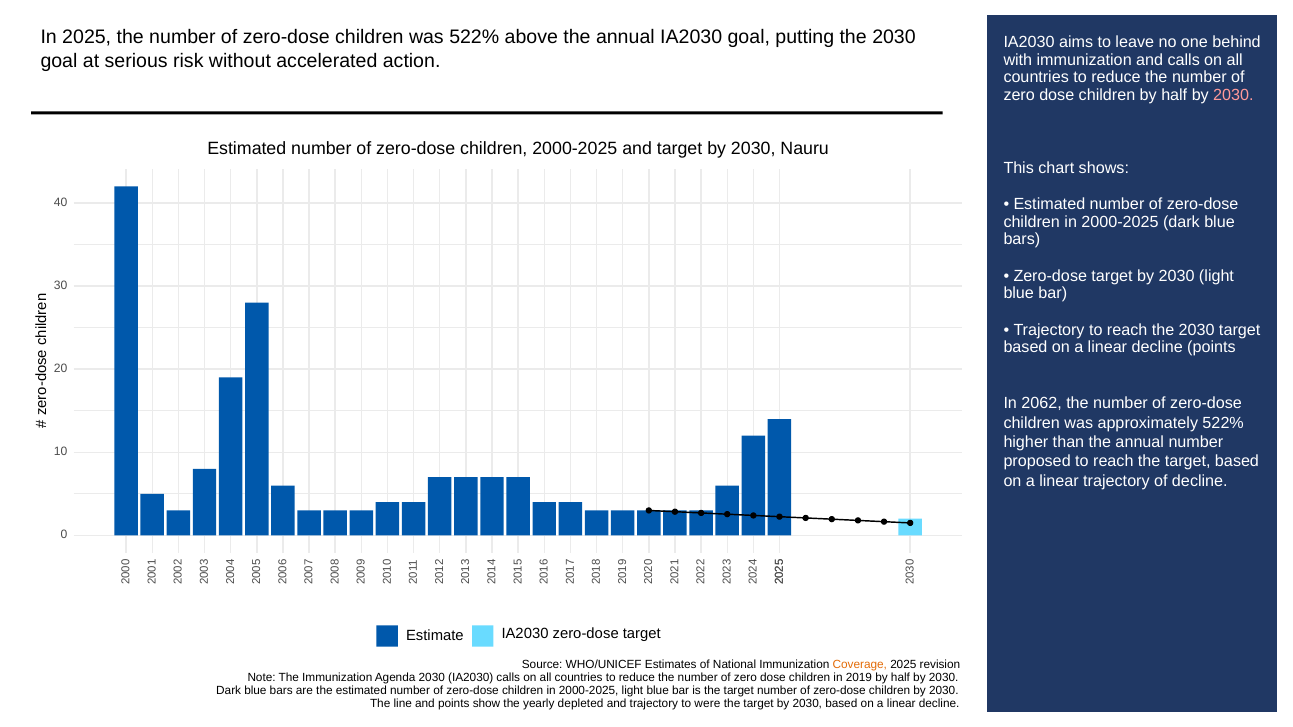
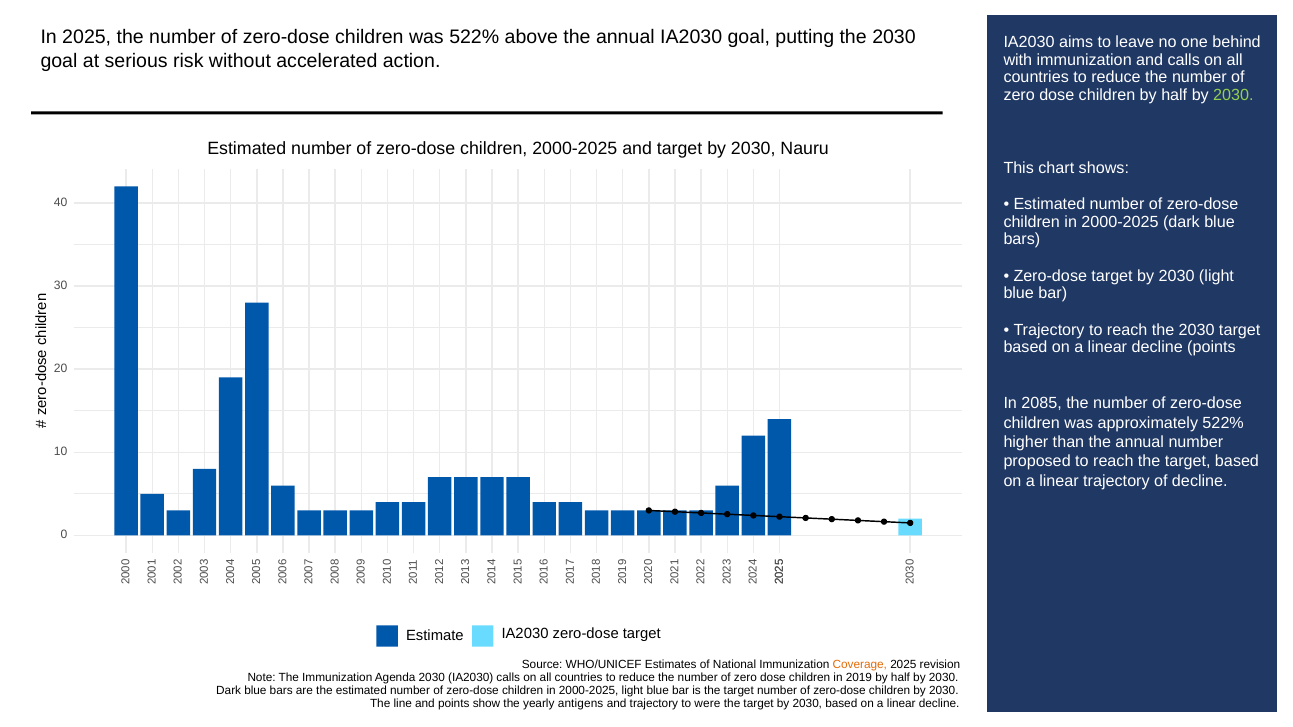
2030 colour: pink -> light green (1233, 95)
2062: 2062 -> 2085 (1042, 403)
depleted: depleted -> antigens (581, 704)
